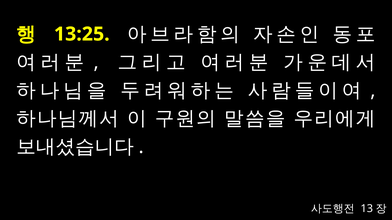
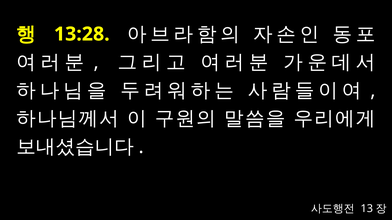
13:25: 13:25 -> 13:28 (82, 34)
